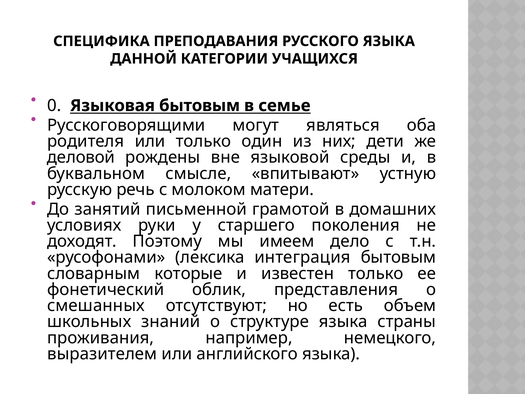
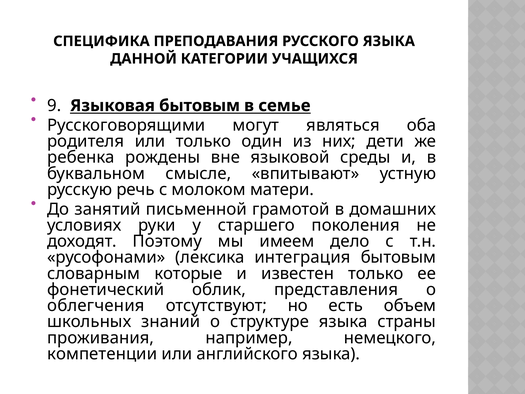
0: 0 -> 9 (54, 106)
деловой: деловой -> ребенка (81, 157)
смешанных: смешанных -> облегчения (96, 305)
выразителем: выразителем -> компетенции (102, 354)
